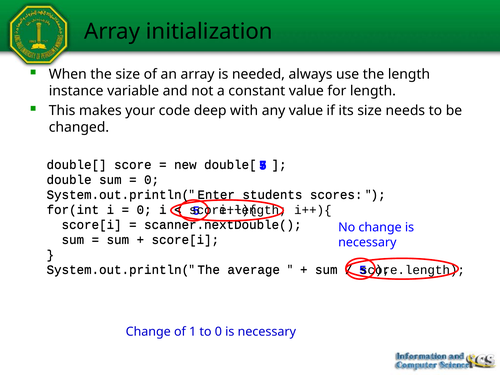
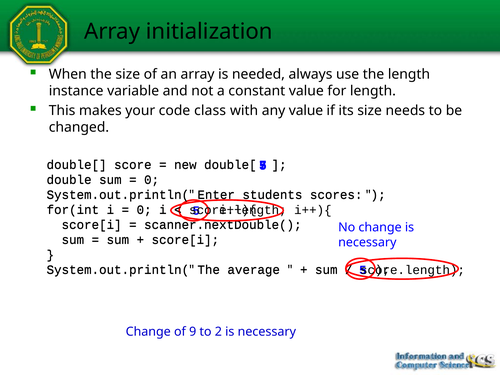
deep: deep -> class (210, 110)
1: 1 -> 9 (193, 332)
to 0: 0 -> 2 (218, 332)
